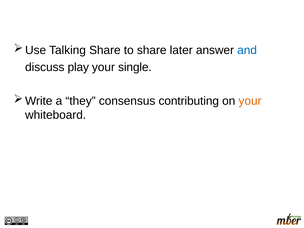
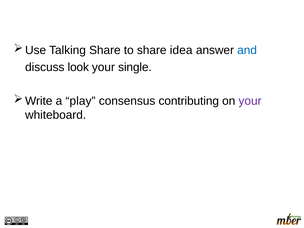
later: later -> idea (181, 50)
play: play -> look (78, 67)
they: they -> play (81, 101)
your colour: orange -> purple (250, 101)
